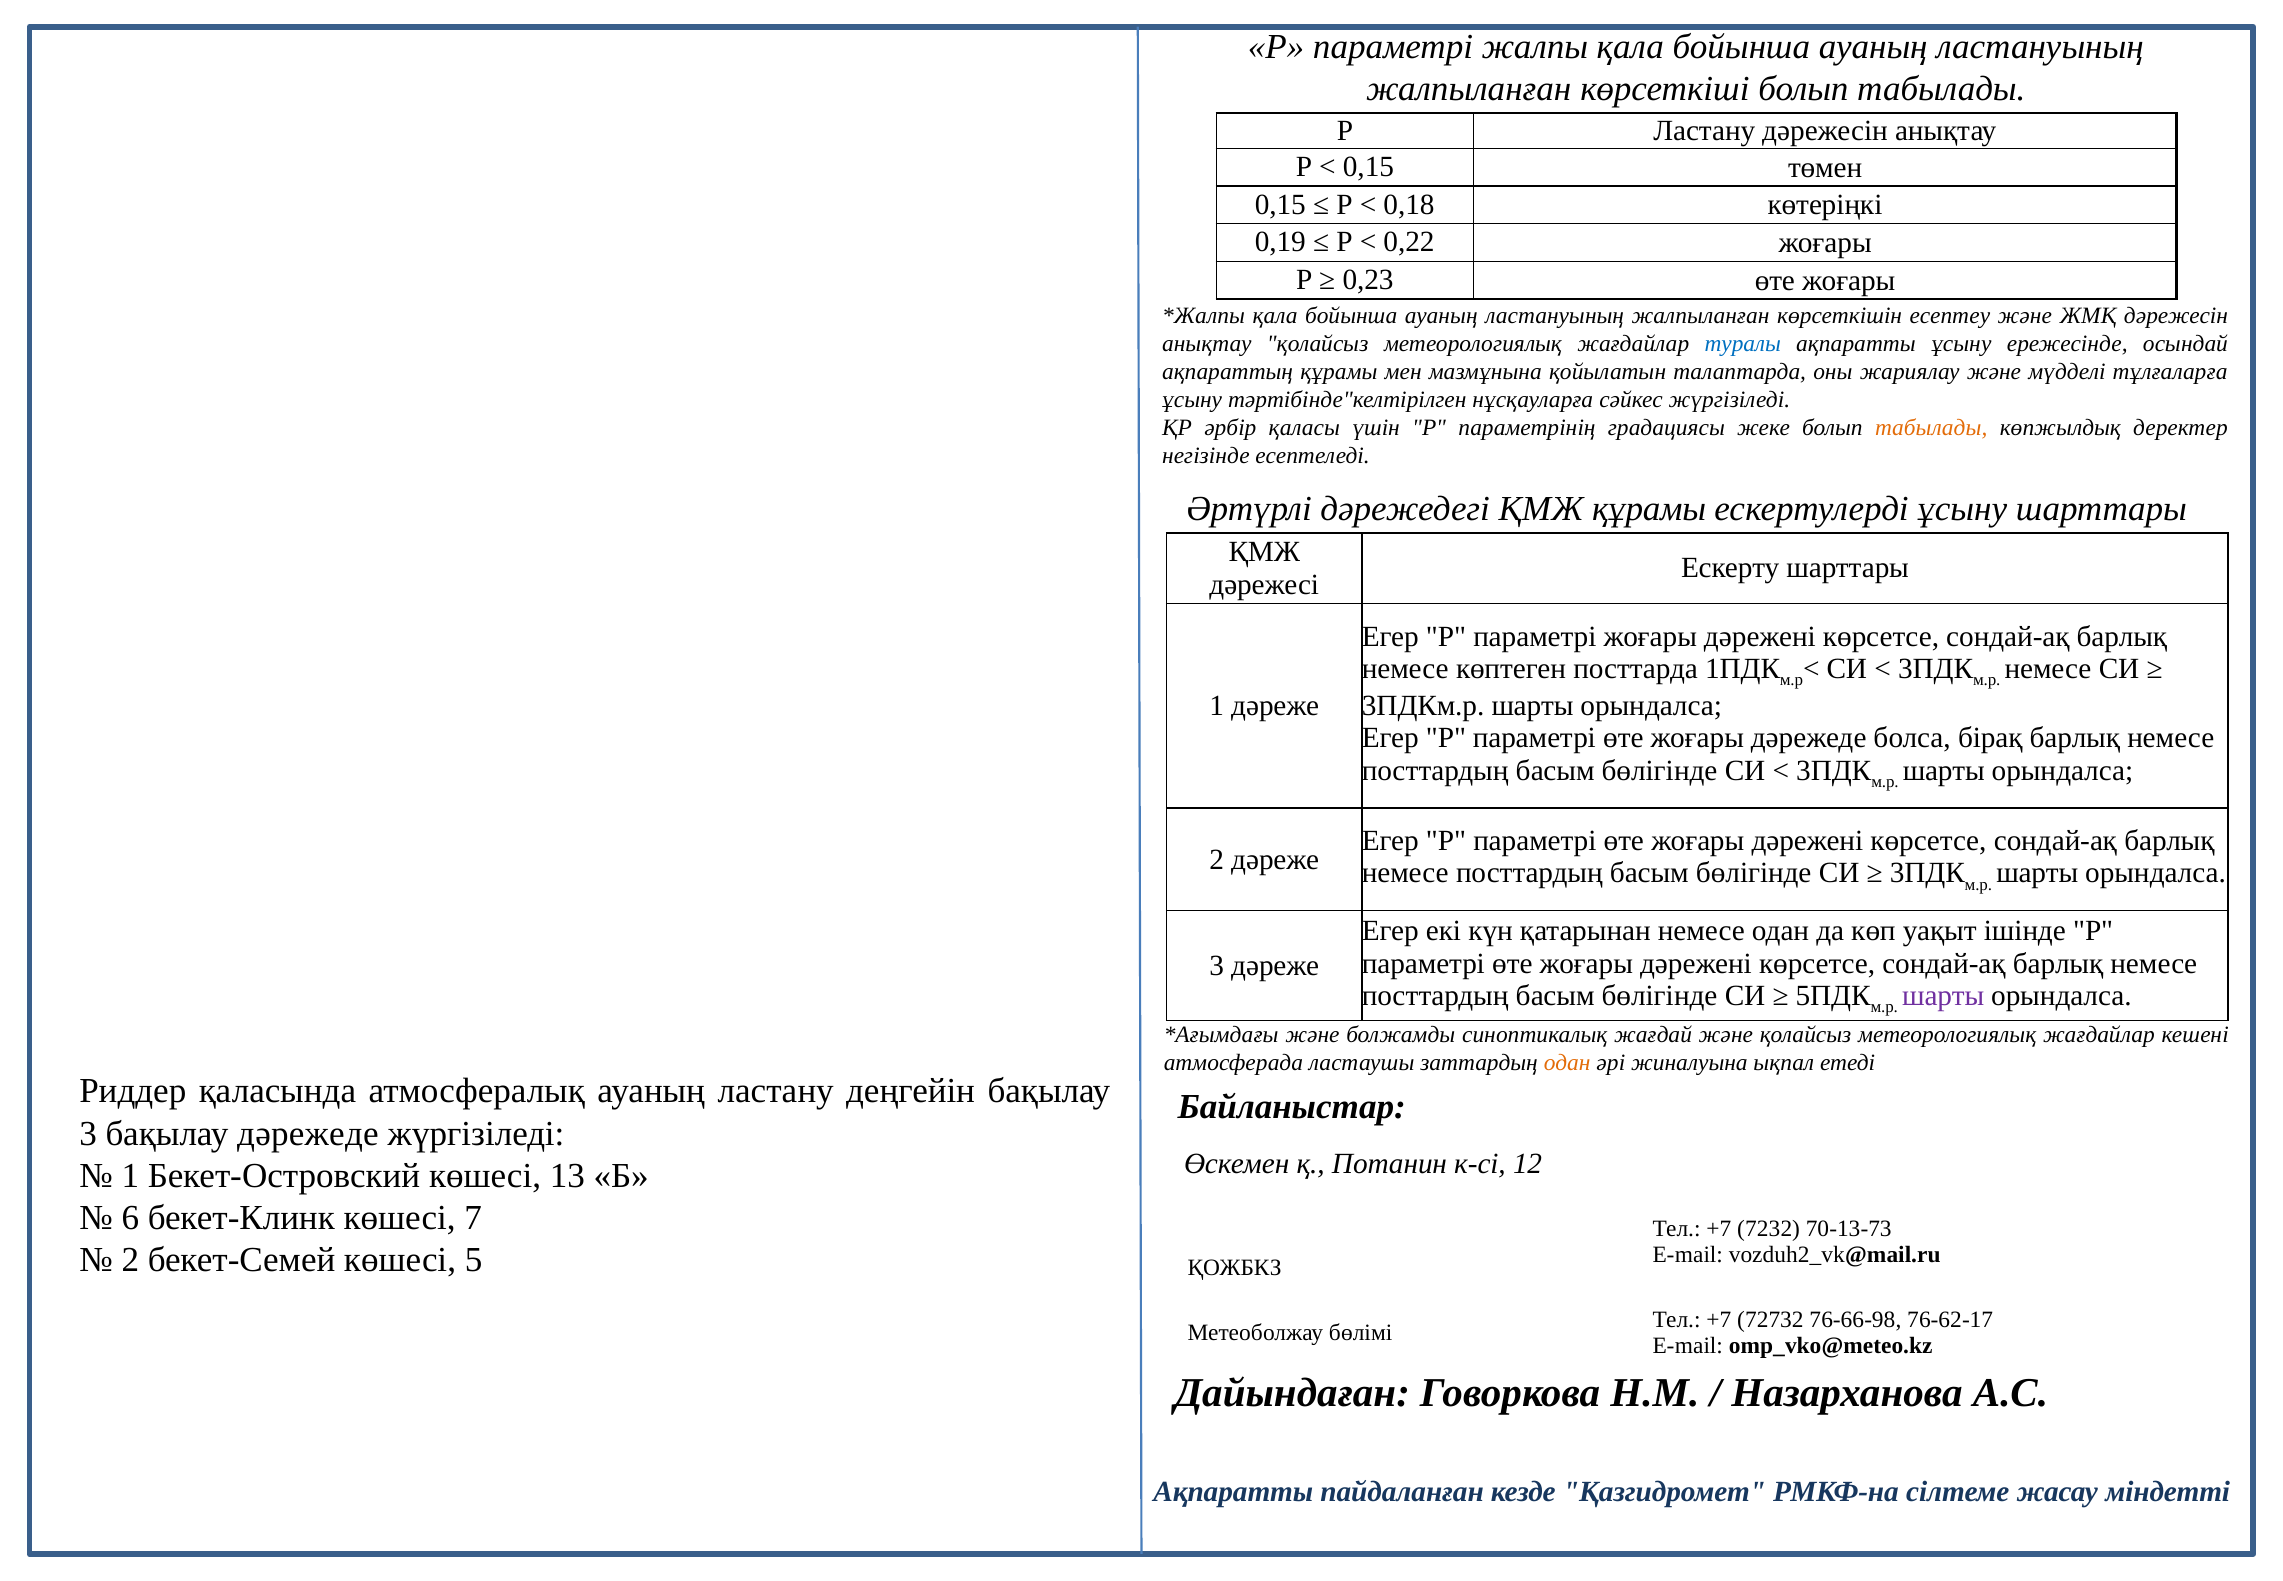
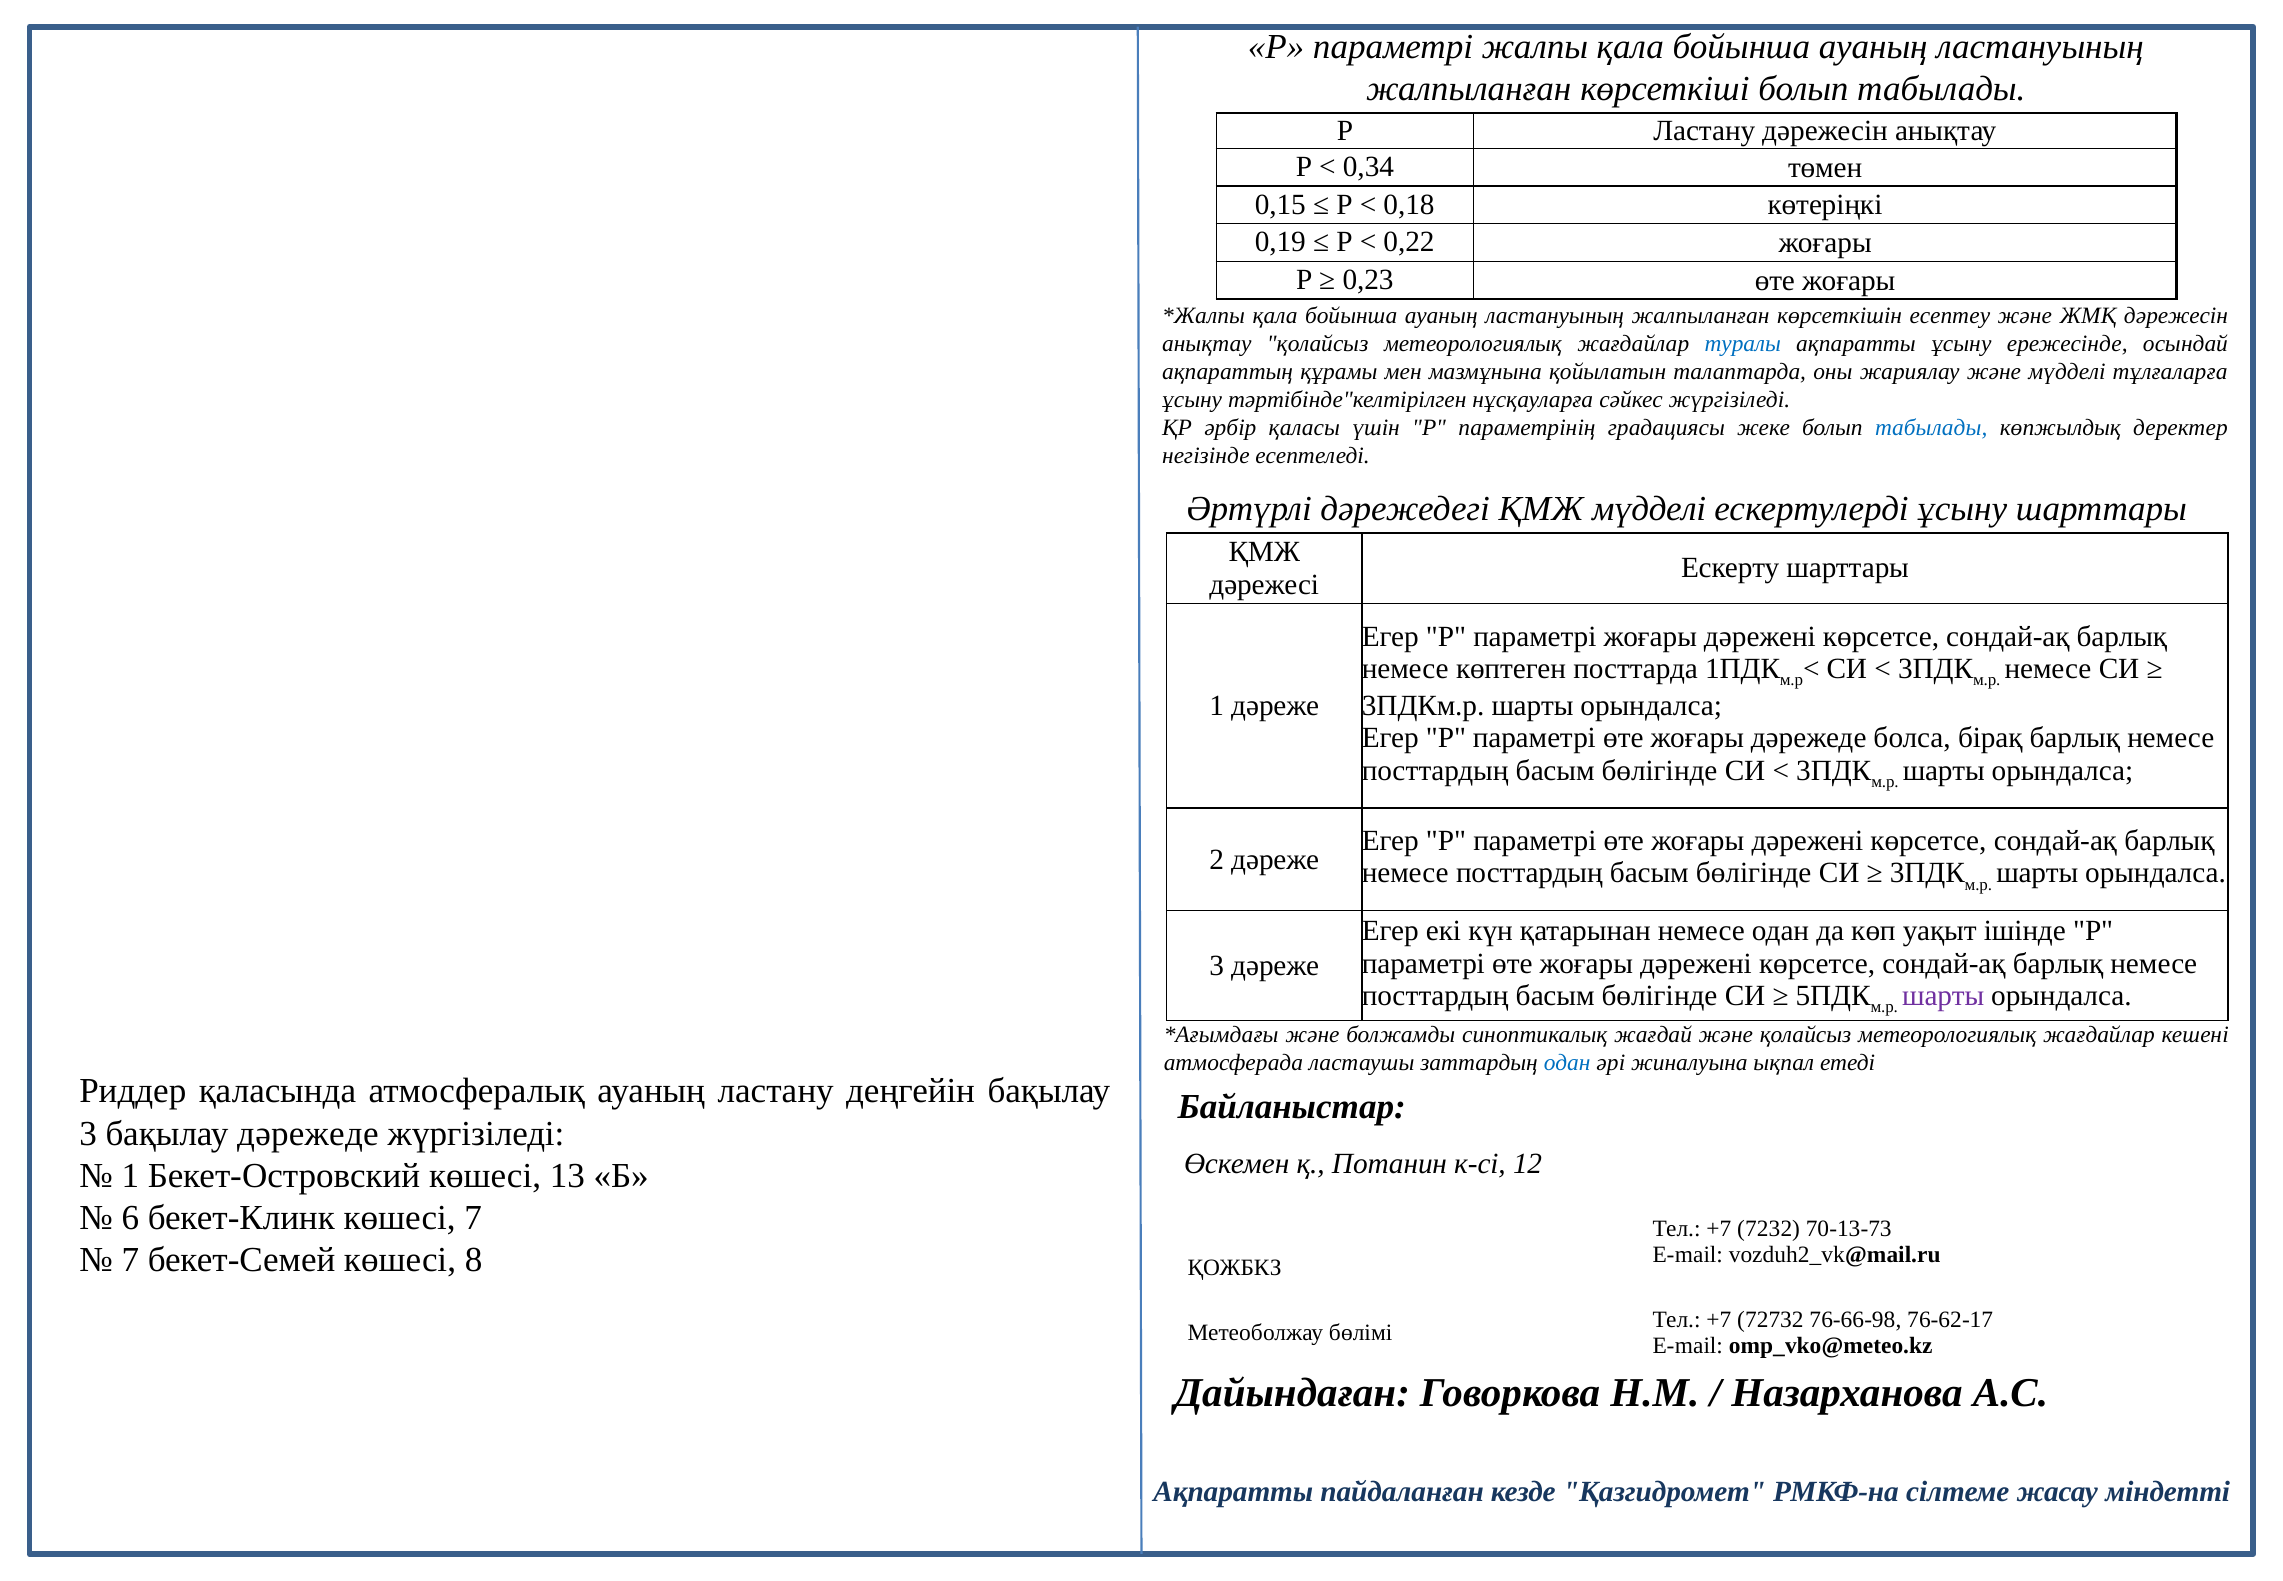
0,15: 0,15 -> 0,34 (1368, 167)
табылады colour: orange -> blue (1931, 427)
ҚМЖ құрамы: құрамы -> мүдделі (1649, 509)
одан colour: orange -> blue (1567, 1062)
2: 2 -> 7 (130, 1260)
5: 5 -> 8 (474, 1260)
